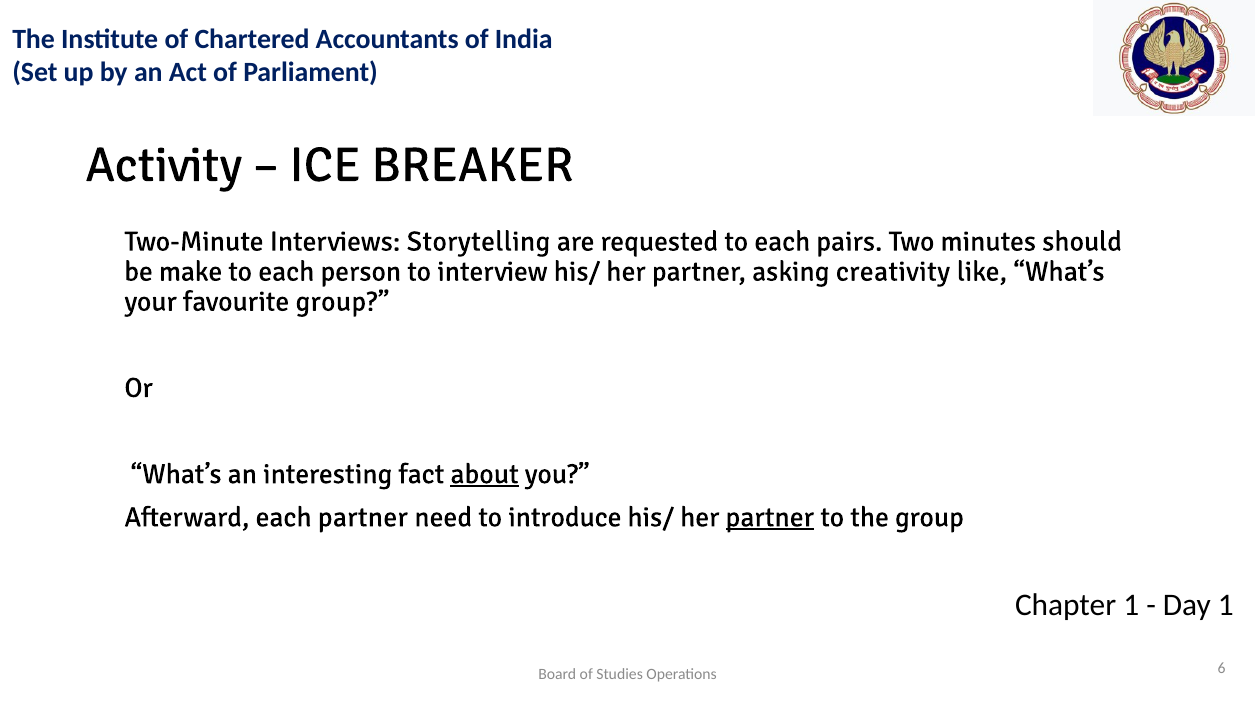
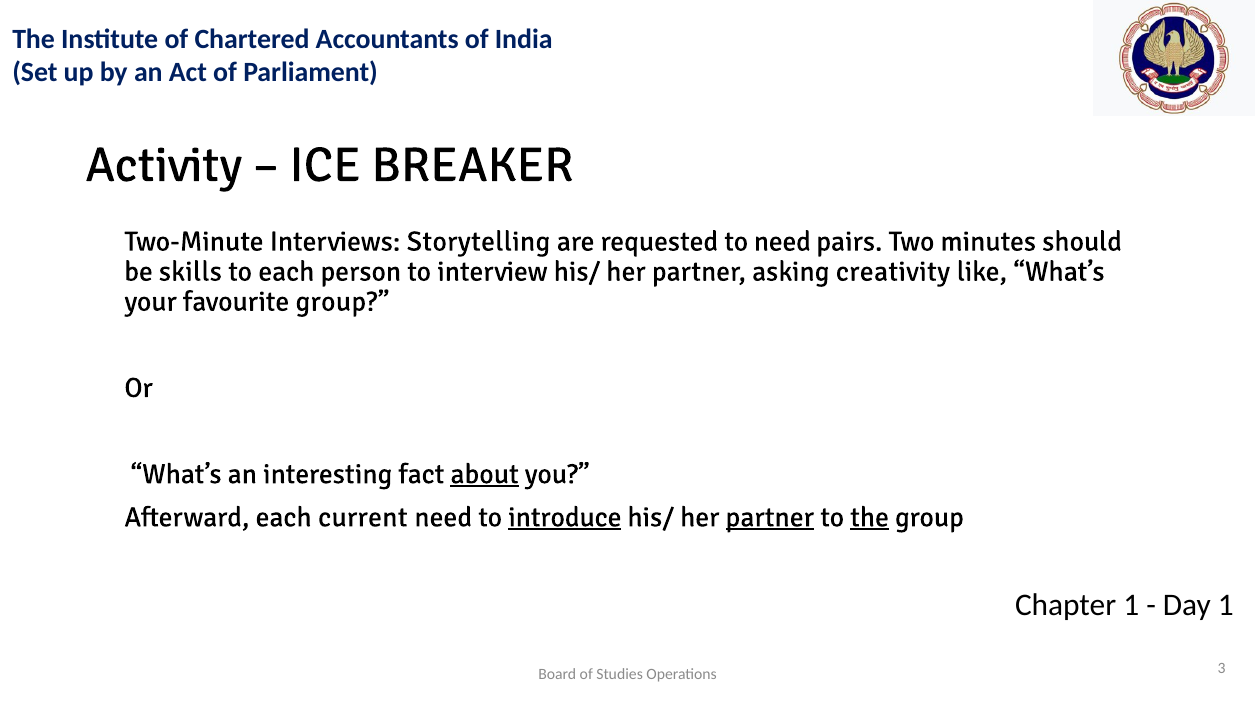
requested to each: each -> need (782, 241)
make: make -> skills (190, 271)
each partner: partner -> current (363, 517)
introduce underline: none -> present (565, 517)
the underline: none -> present (870, 517)
6: 6 -> 3 (1222, 668)
